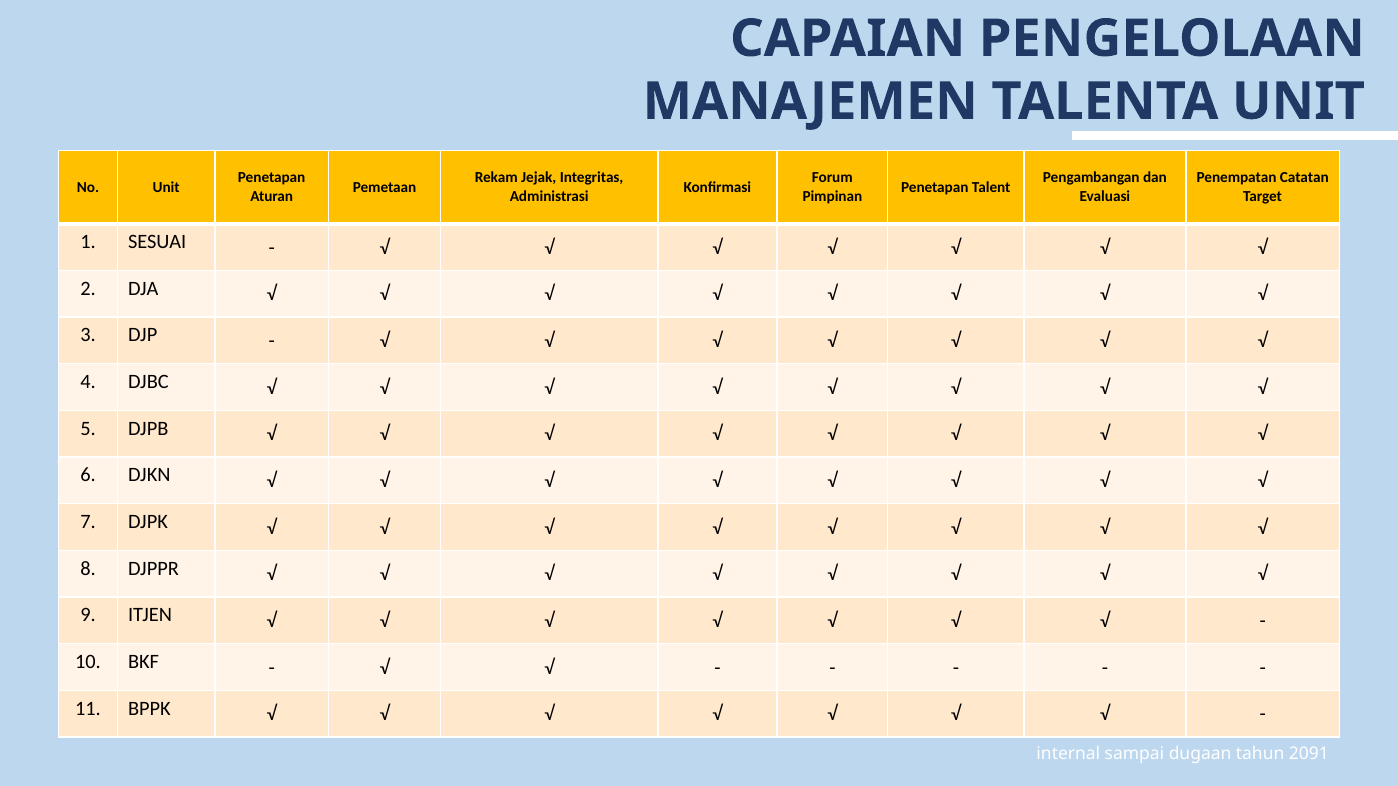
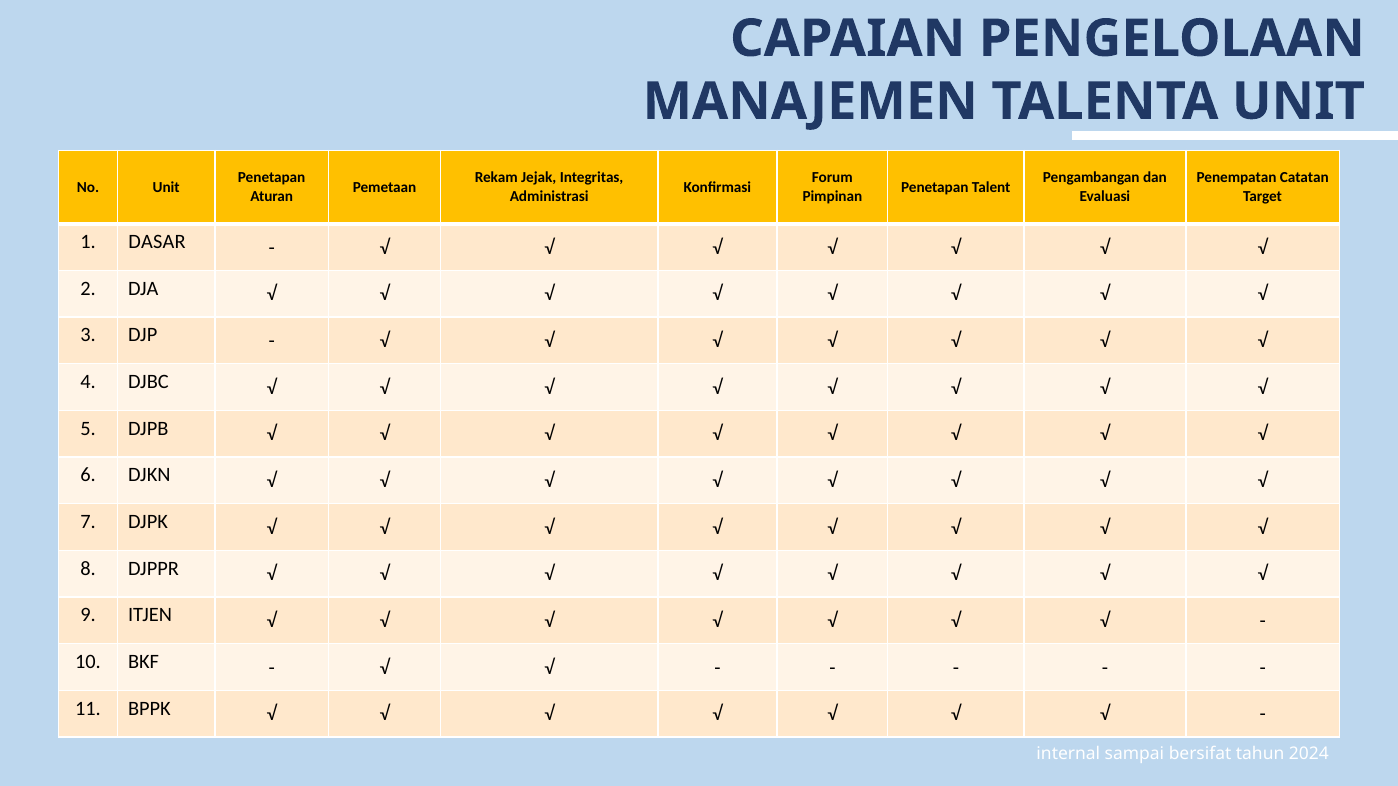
SESUAI: SESUAI -> DASAR (157, 242)
dugaan: dugaan -> bersifat (1200, 754)
2091: 2091 -> 2024 (1309, 754)
